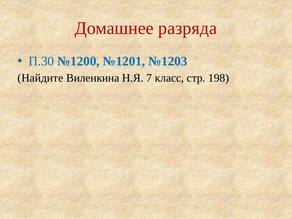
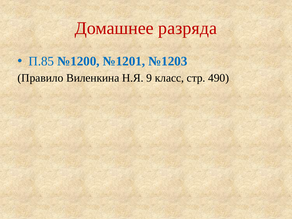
П.30: П.30 -> П.85 (41, 61)
Найдите: Найдите -> Правило (40, 78)
7: 7 -> 9 (149, 78)
198: 198 -> 490 (219, 78)
